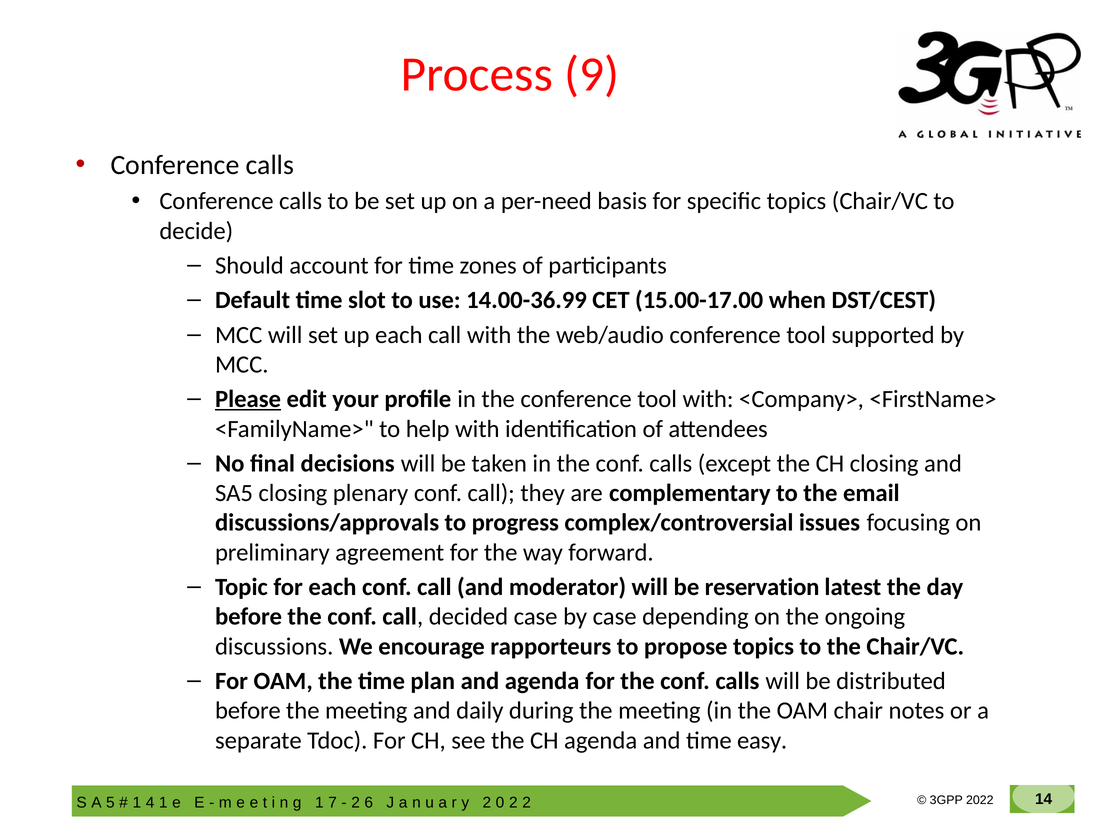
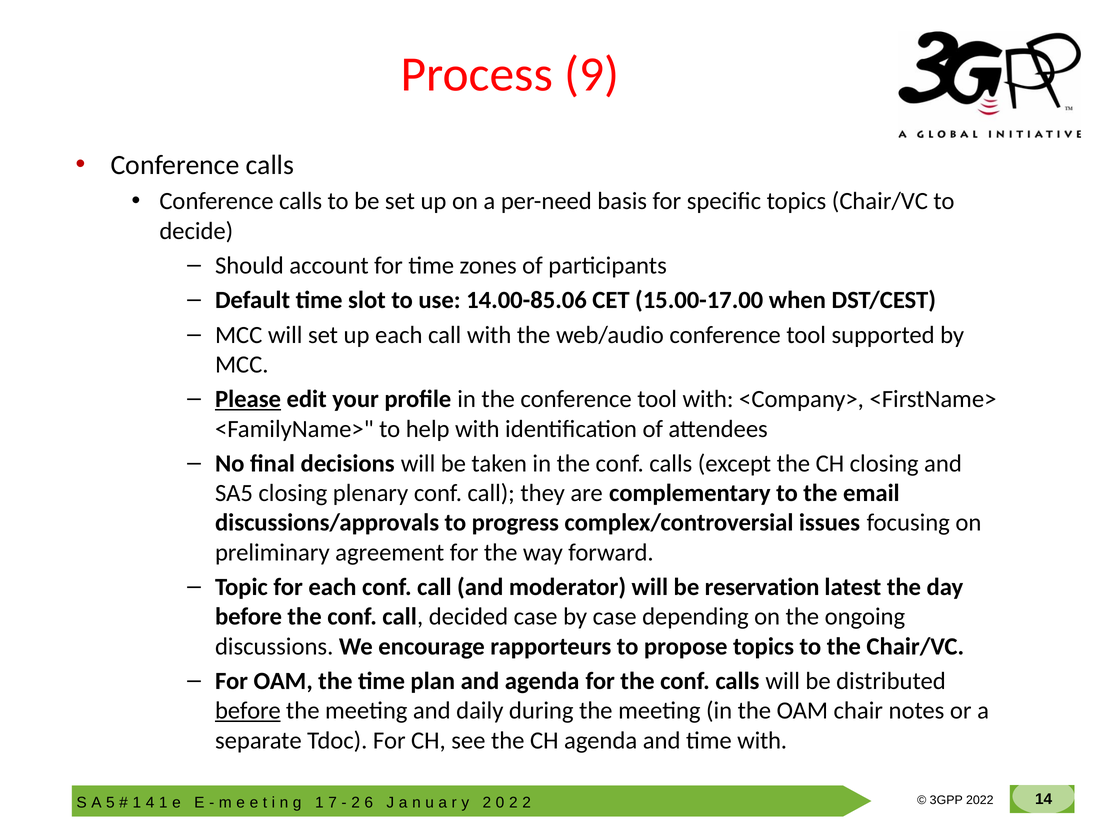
14.00-36.99: 14.00-36.99 -> 14.00-85.06 (527, 300)
before underline: none -> present (248, 711)
time easy: easy -> with (762, 740)
